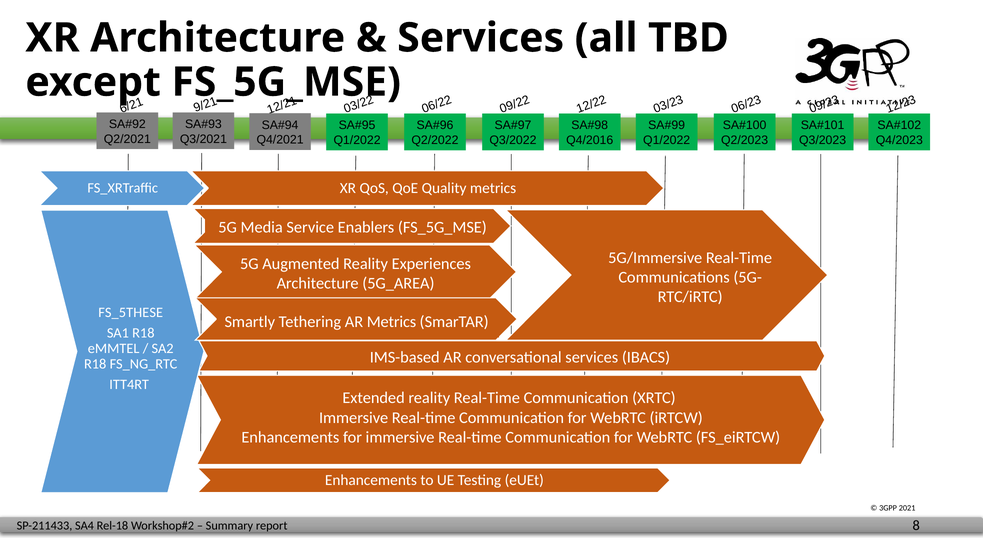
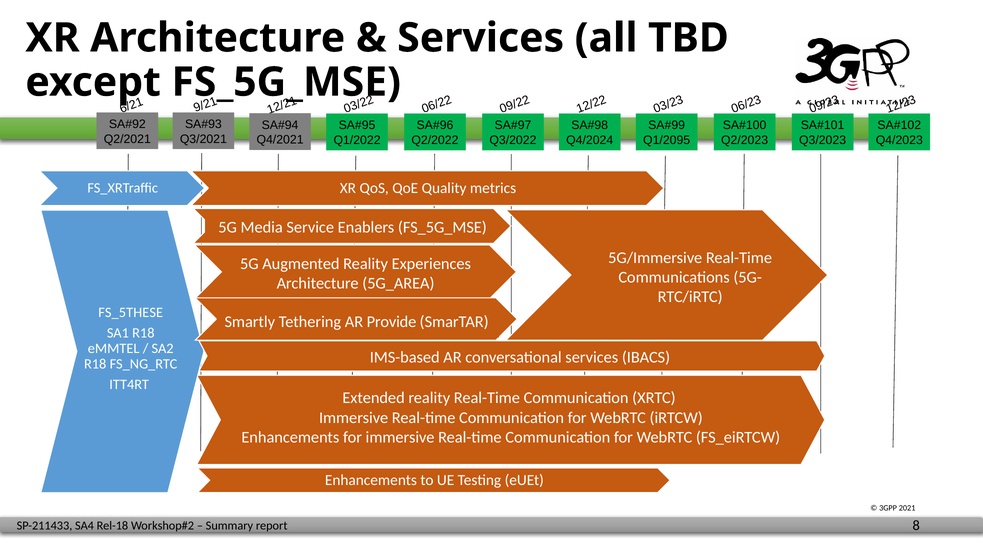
Q4/2016: Q4/2016 -> Q4/2024 (590, 140)
Q1/2022: Q1/2022 -> Q1/2095 (667, 140)
AR Metrics: Metrics -> Provide (391, 322)
